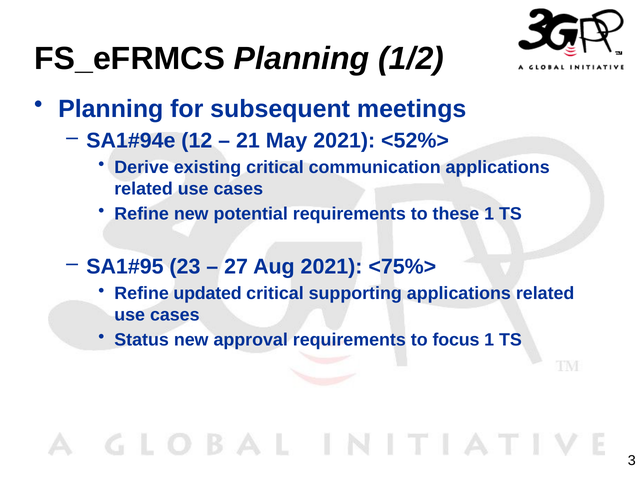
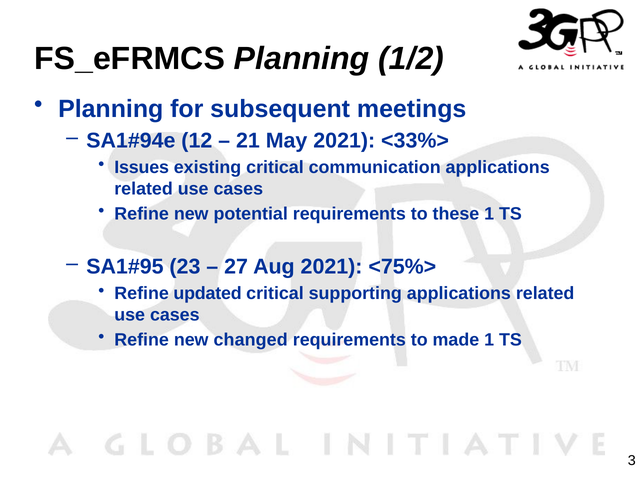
<52%>: <52%> -> <33%> (415, 141)
Derive: Derive -> Issues (142, 168)
Status: Status -> Refine (142, 340)
approval: approval -> changed (251, 340)
focus: focus -> made (456, 340)
